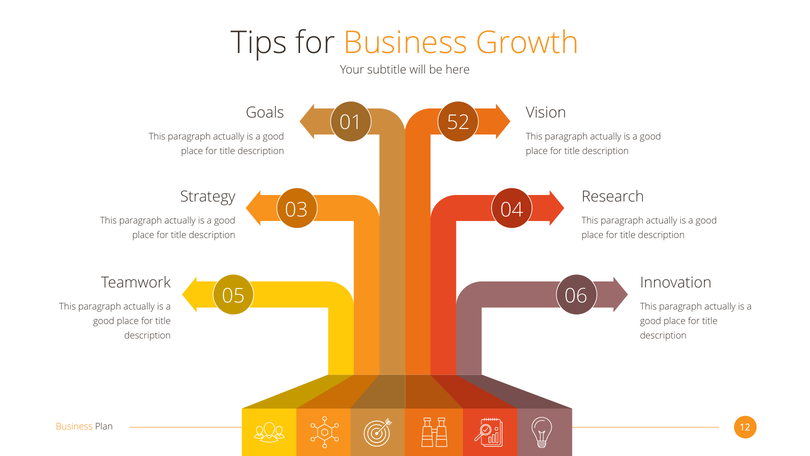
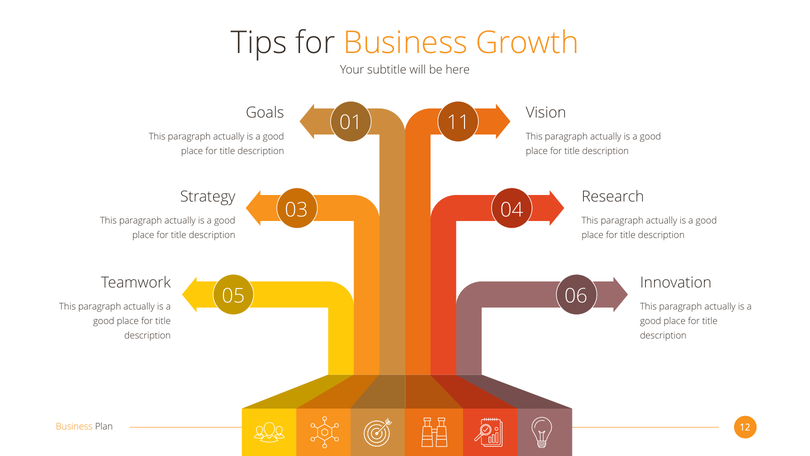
52: 52 -> 11 (458, 123)
